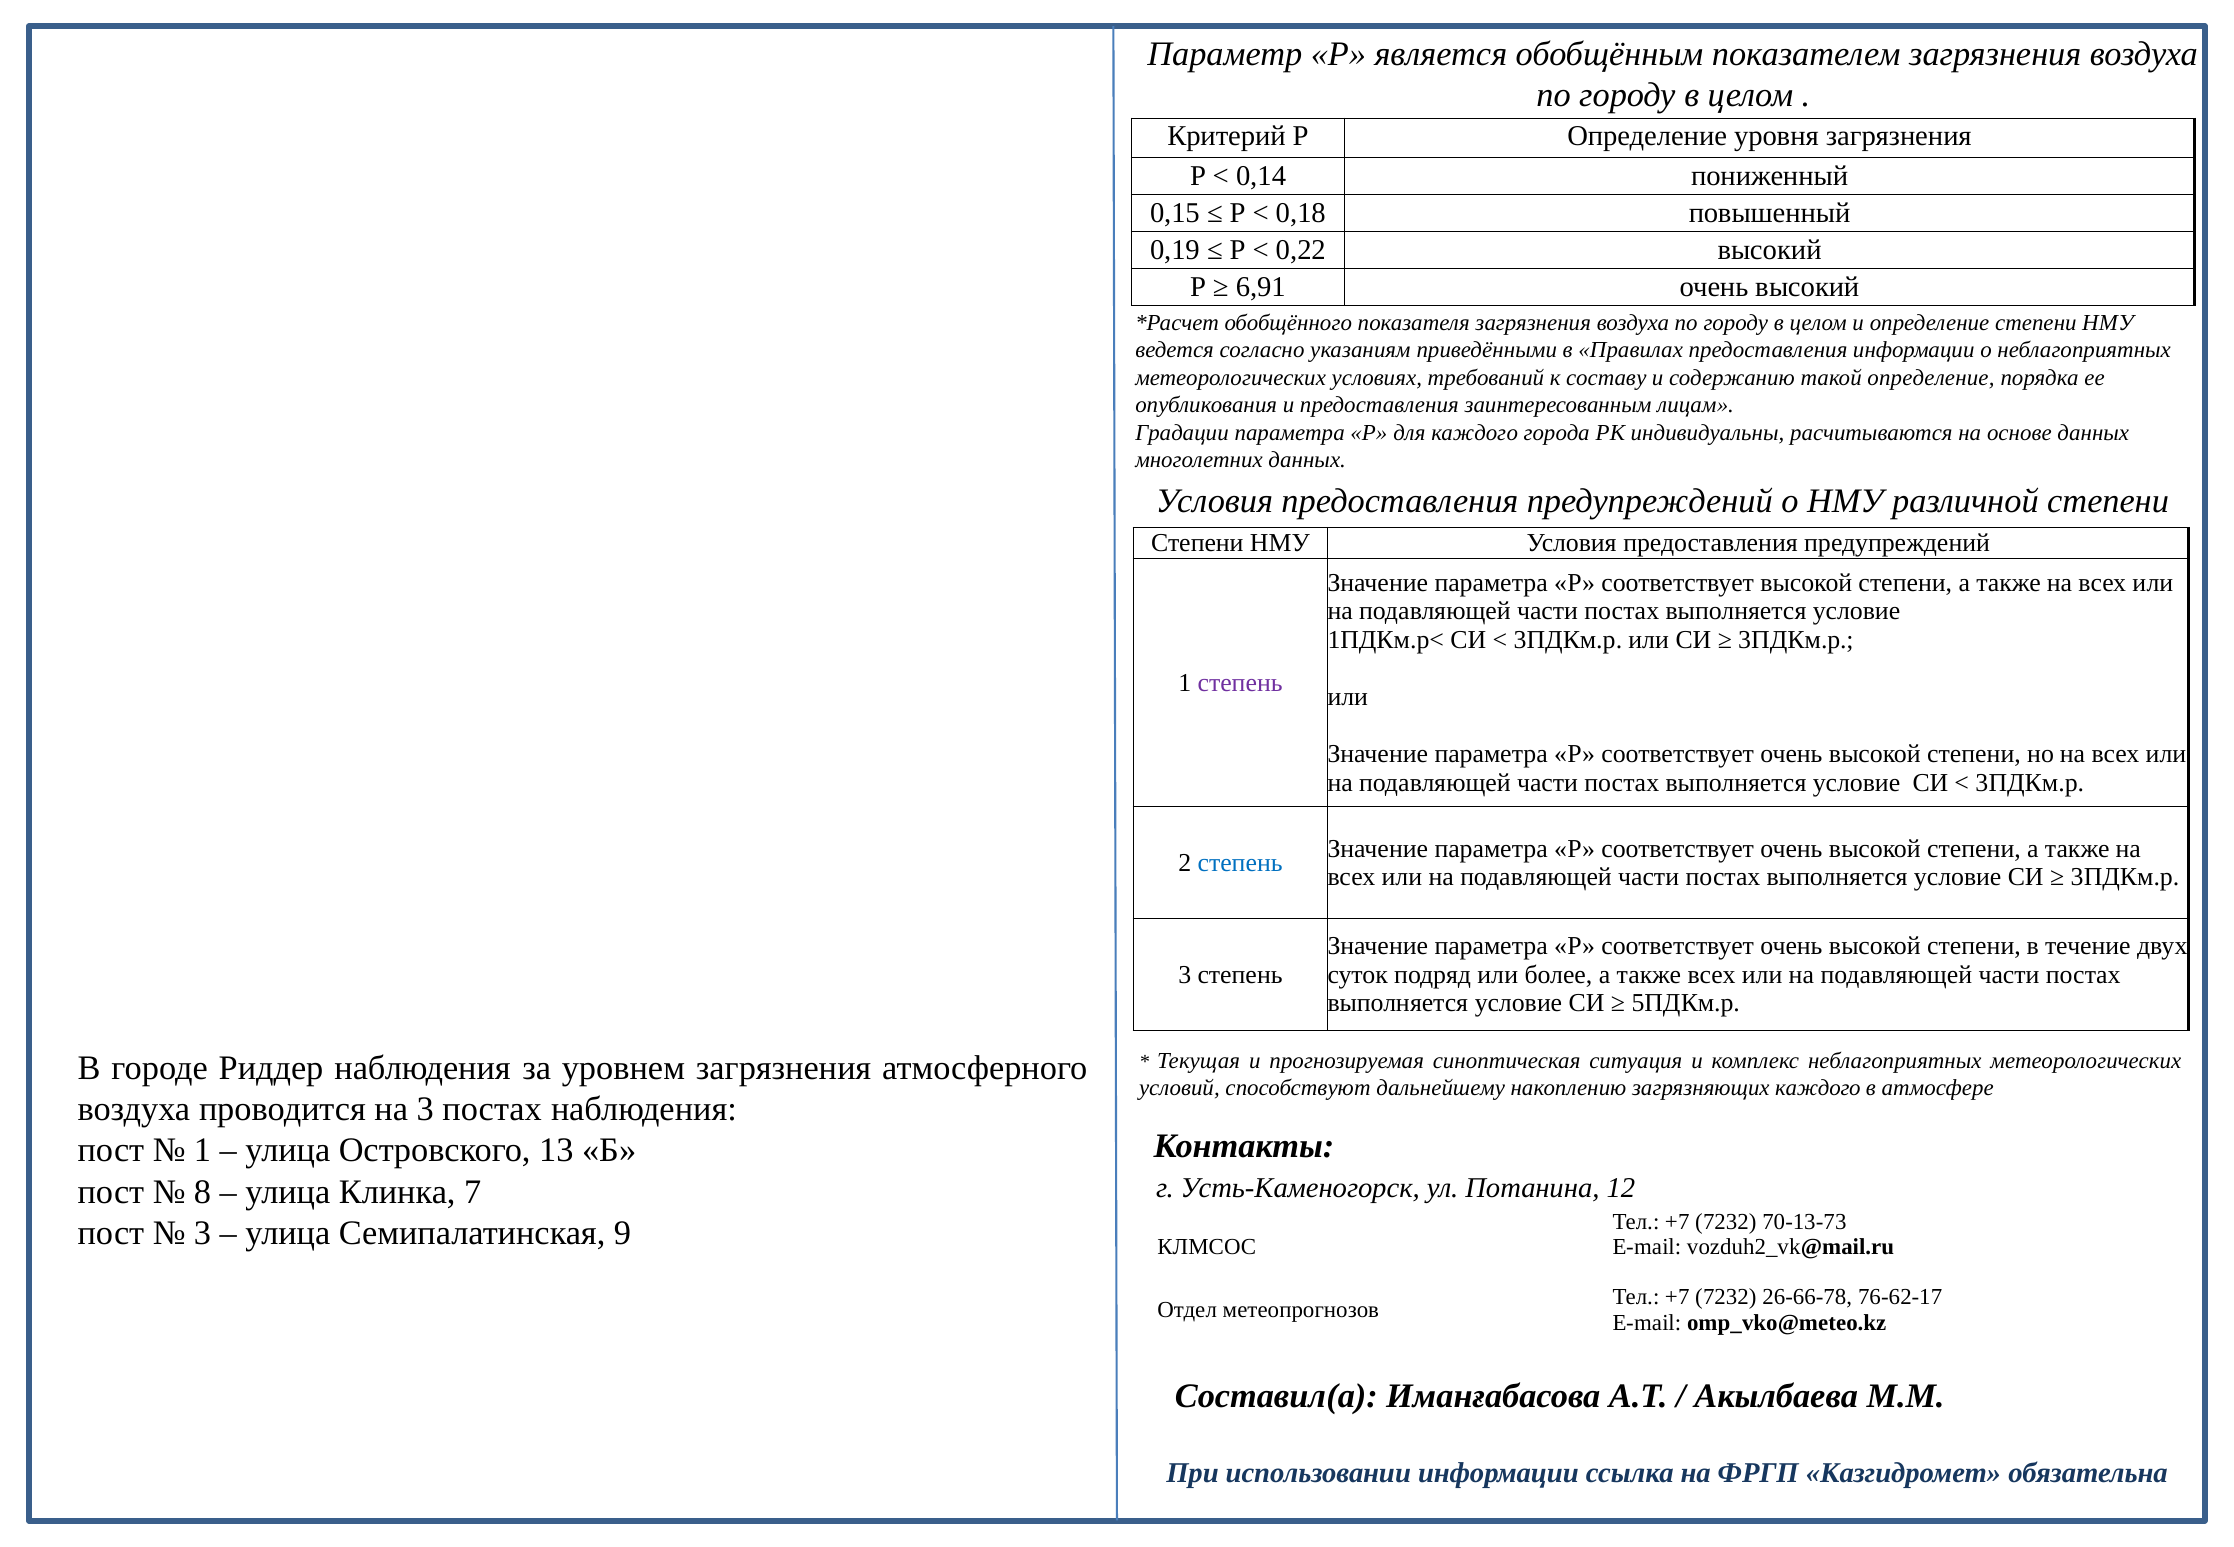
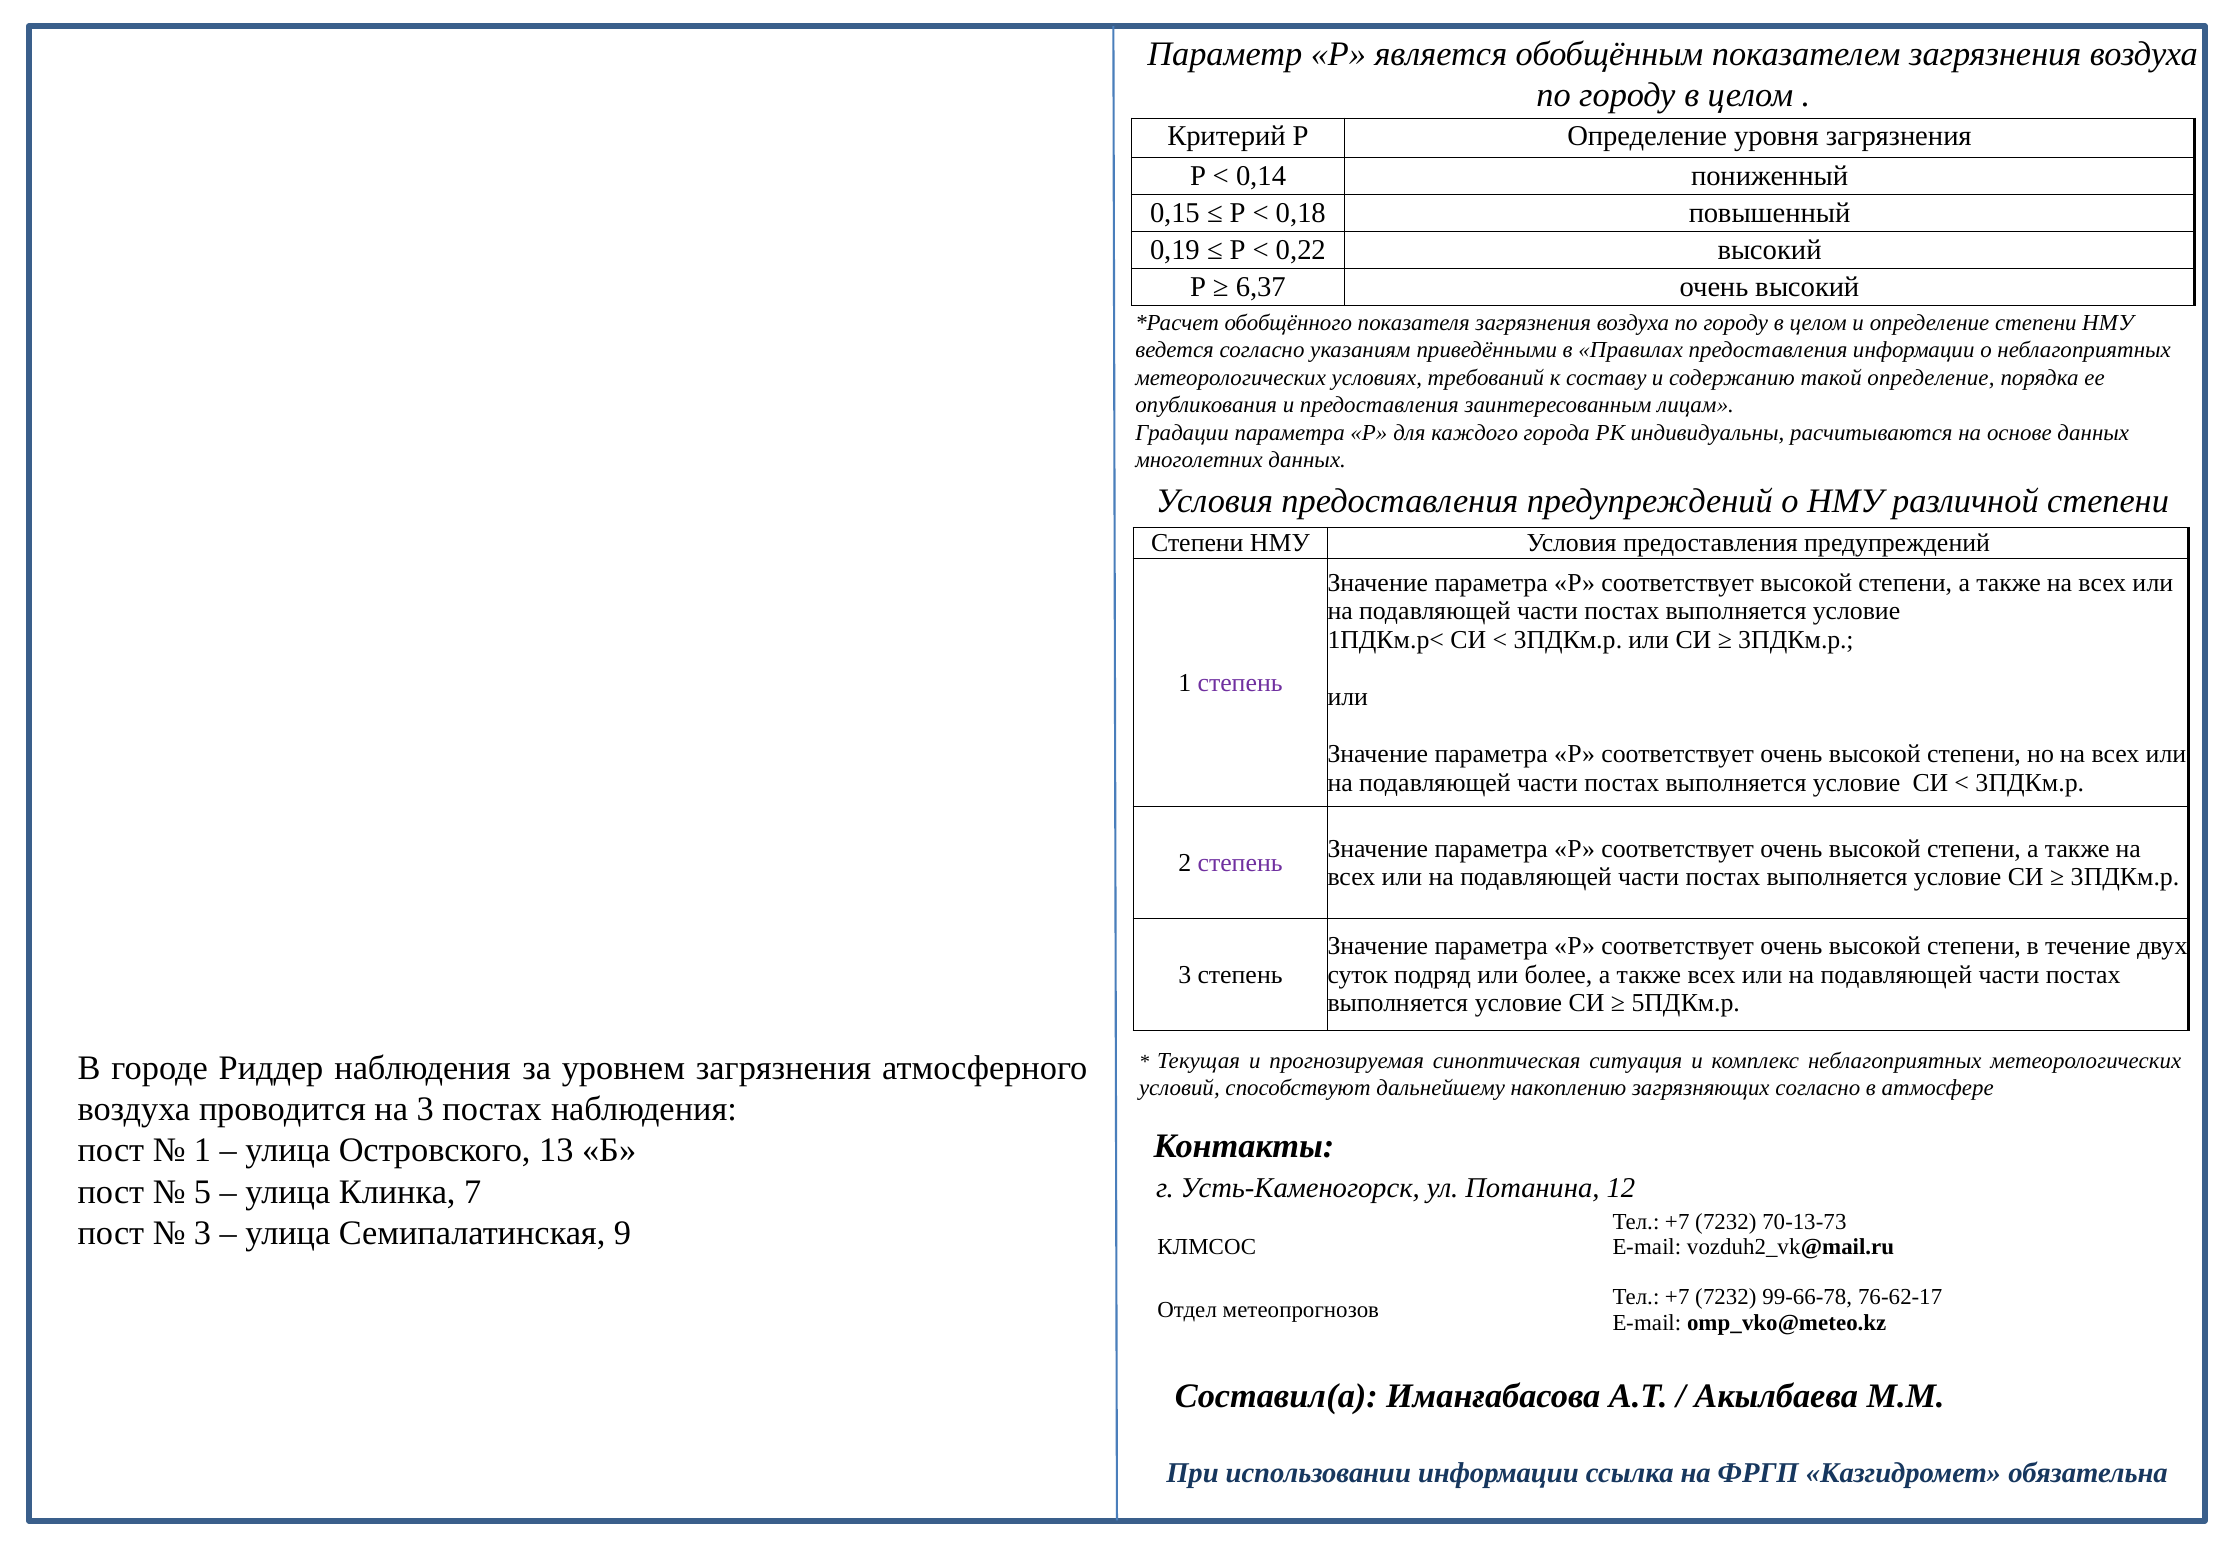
6,91: 6,91 -> 6,37 (1261, 286)
степень colour: blue -> purple (1240, 863)
загрязняющих каждого: каждого -> согласно (1818, 1088)
8: 8 -> 5 (203, 1191)
26-66-78: 26-66-78 -> 99-66-78 (1807, 1297)
